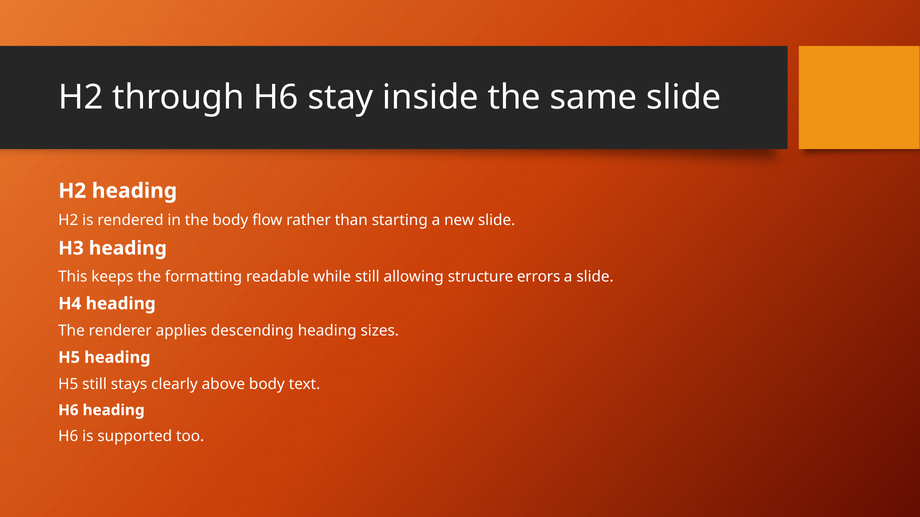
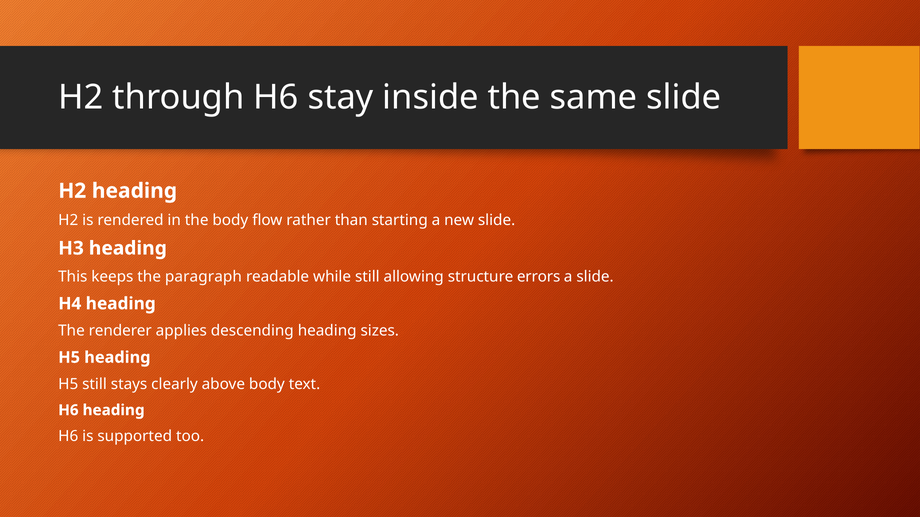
formatting: formatting -> paragraph (203, 277)
